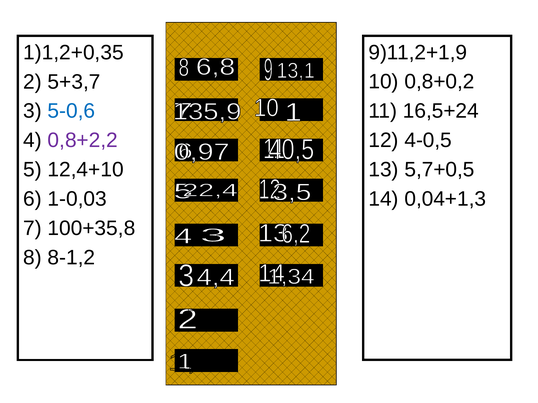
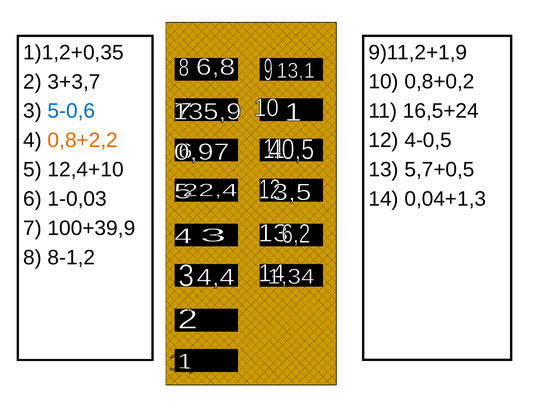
5+3,7: 5+3,7 -> 3+3,7 (74, 82)
0,8+2,2 colour: purple -> orange (83, 141)
100+35,8: 100+35,8 -> 100+39,9 (91, 228)
